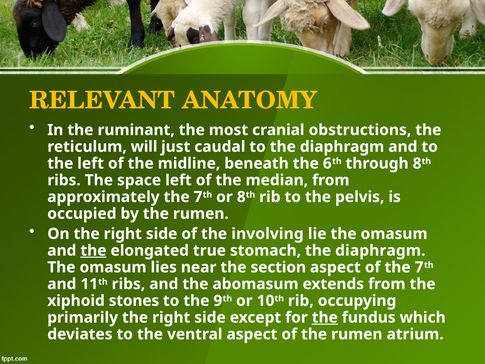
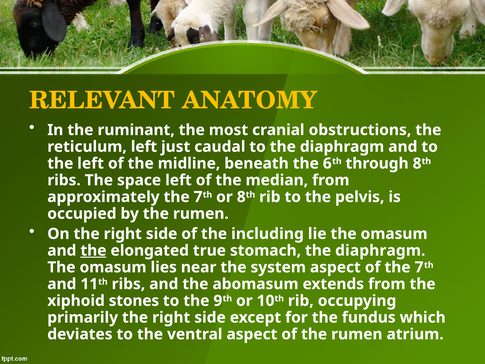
reticulum will: will -> left (144, 147)
involving: involving -> including (267, 234)
section: section -> system (278, 267)
the underline: present -> none (325, 317)
